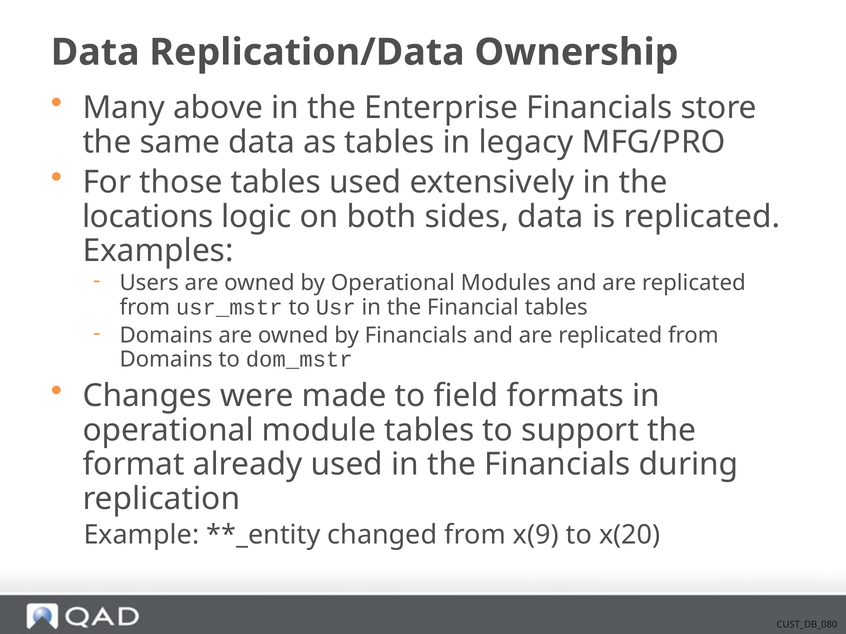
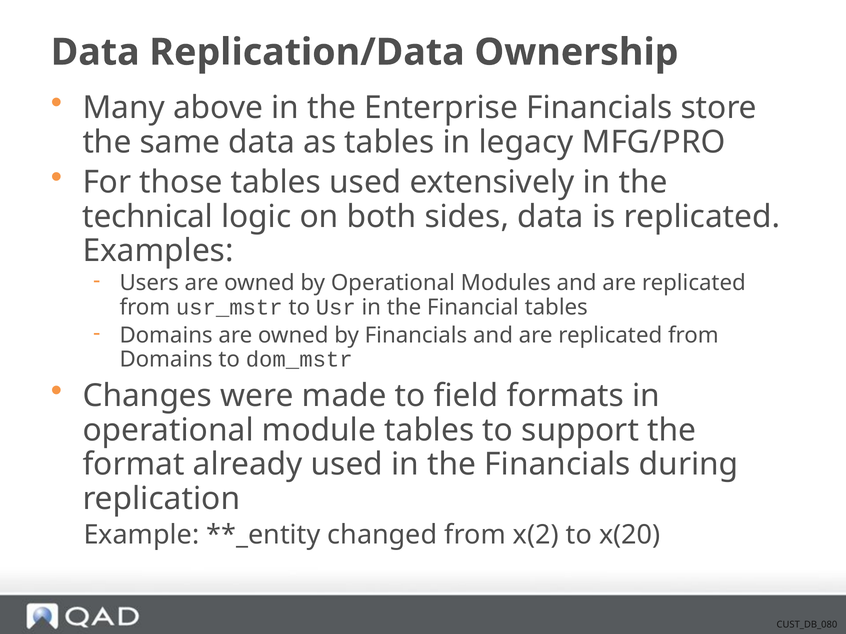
locations: locations -> technical (148, 217)
x(9: x(9 -> x(2 (536, 535)
